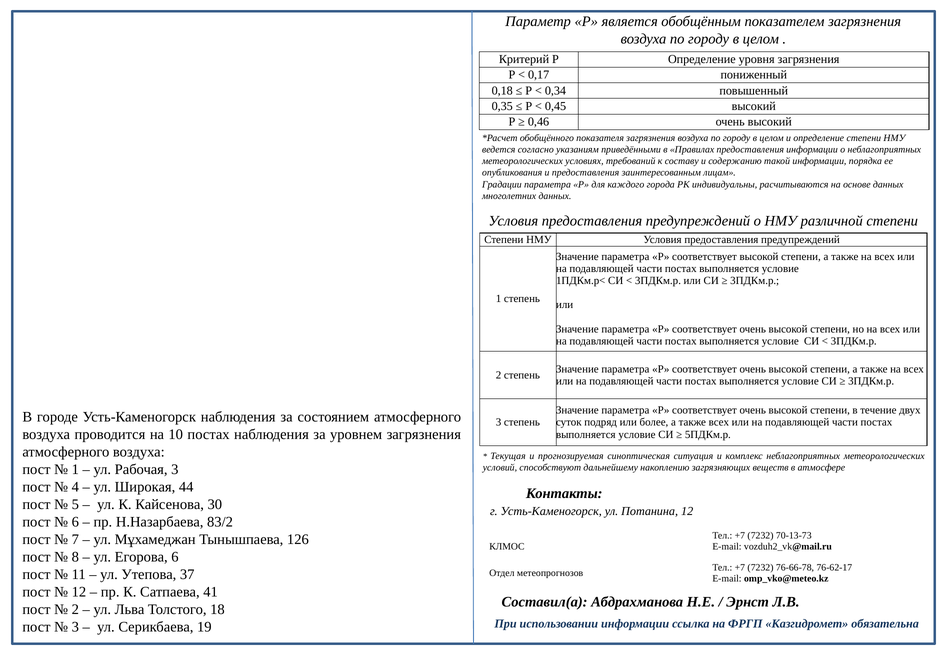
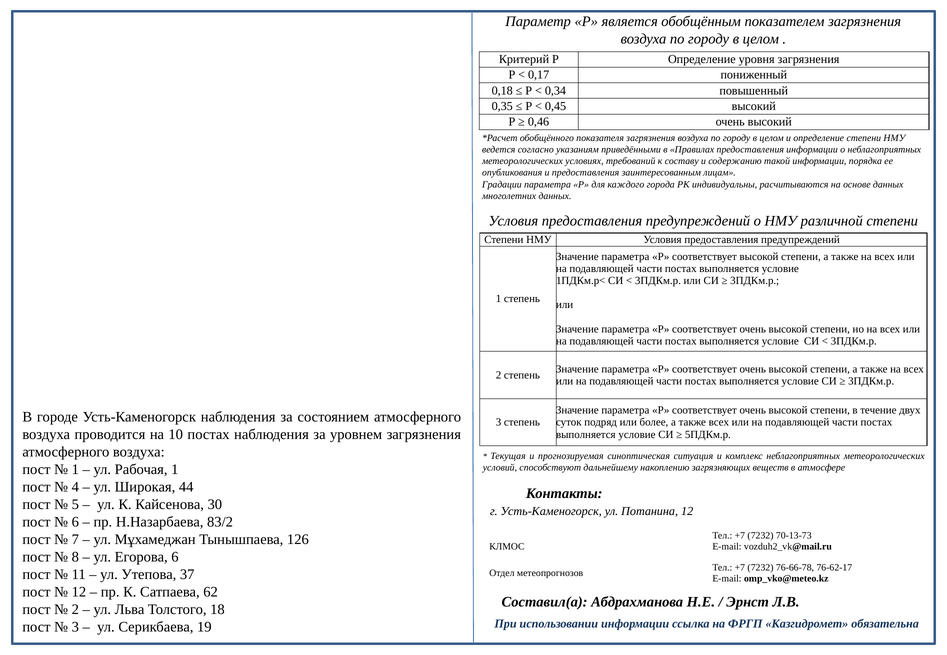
Рабочая 3: 3 -> 1 (175, 470)
41: 41 -> 62 (211, 592)
